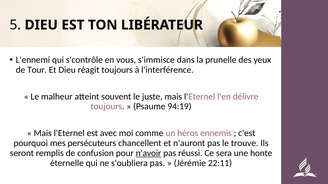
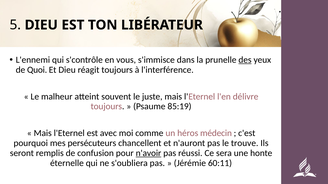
des underline: none -> present (245, 60)
Tour: Tour -> Quoi (37, 70)
94:19: 94:19 -> 85:19 (180, 107)
ennemis: ennemis -> médecin (216, 134)
22:11: 22:11 -> 60:11 (220, 163)
